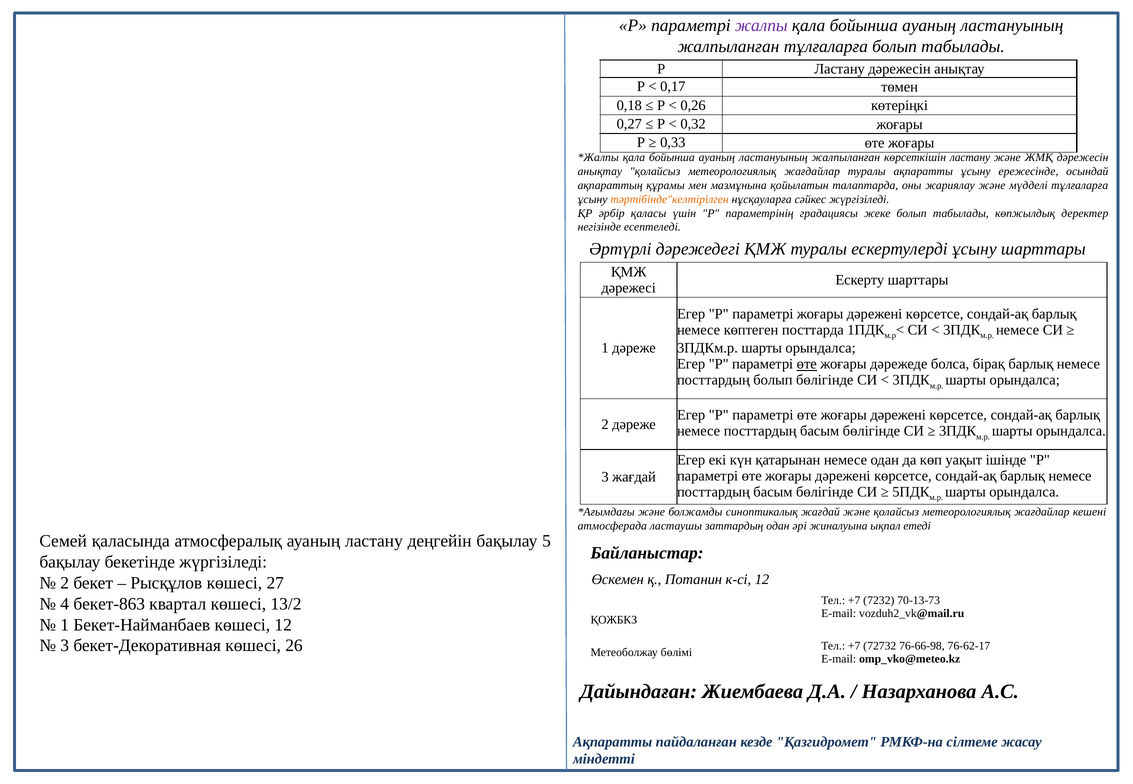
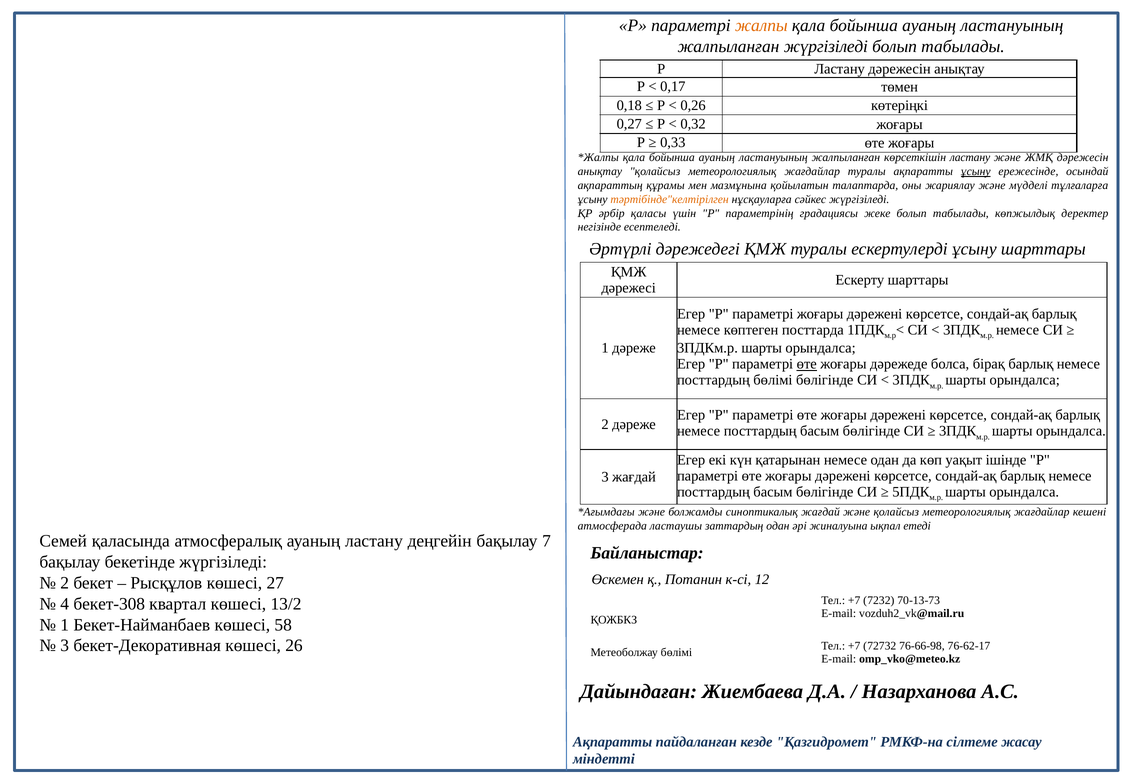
жалпы colour: purple -> orange (761, 26)
жалпыланған тұлғаларға: тұлғаларға -> жүргізіледі (826, 47)
ұсыну underline: none -> present (976, 172)
посттардың болып: болып -> бөлімі (773, 380)
5: 5 -> 7 (547, 541)
бекет-863: бекет-863 -> бекет-308 (109, 604)
көшесі 12: 12 -> 58 (283, 625)
